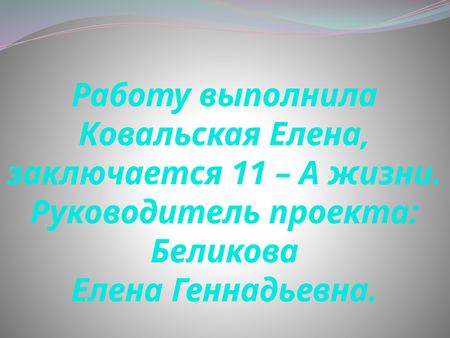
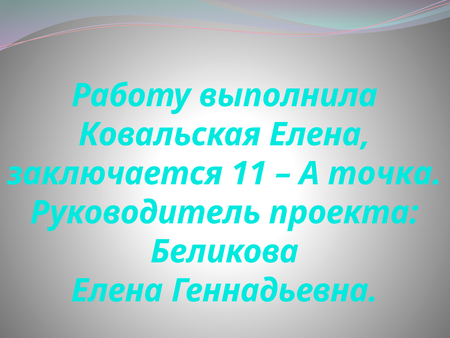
жизни: жизни -> точка (385, 173)
